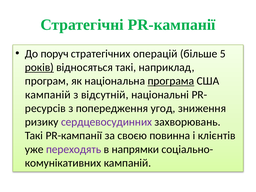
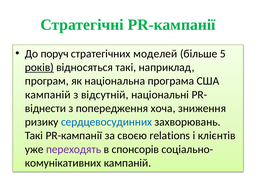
операцій: операцій -> моделей (155, 54)
програма underline: present -> none (171, 81)
ресурсів: ресурсів -> віднести (45, 108)
угод: угод -> хоча (163, 108)
сердцевосудинних colour: purple -> blue (107, 122)
повинна: повинна -> relations (170, 136)
напрямки: напрямки -> спонсорів (135, 149)
